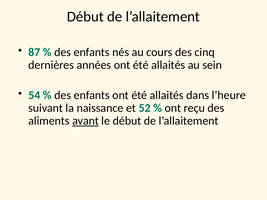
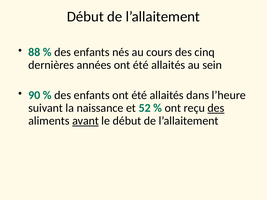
87: 87 -> 88 (34, 52)
54: 54 -> 90 (34, 95)
des underline: none -> present (216, 108)
